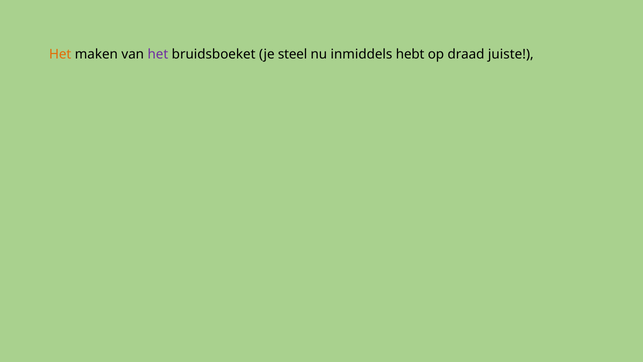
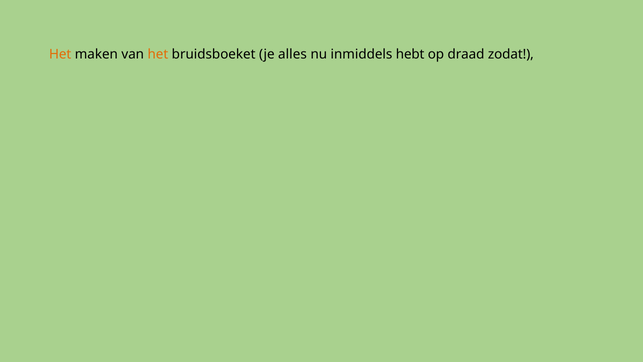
het colour: purple -> orange (158, 54)
steel: steel -> alles (292, 54)
juiste: juiste -> zodat (511, 54)
